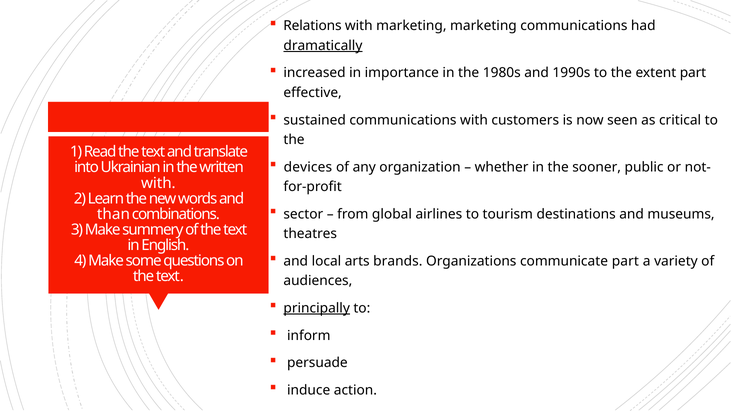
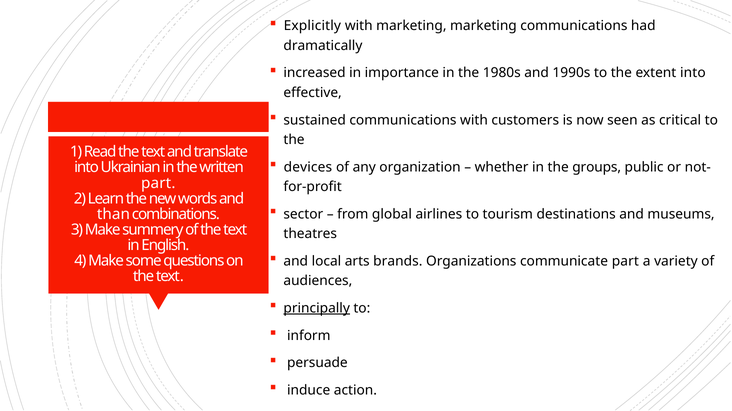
Relations: Relations -> Explicitly (312, 26)
dramatically underline: present -> none (323, 46)
extent part: part -> into (693, 73)
sooner: sooner -> groups (597, 167)
with: with -> part (158, 183)
